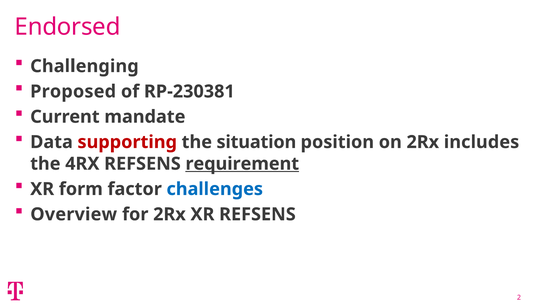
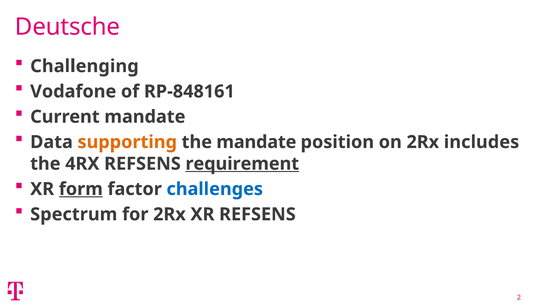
Endorsed: Endorsed -> Deutsche (68, 27)
Proposed: Proposed -> Vodafone (73, 91)
RP-230381: RP-230381 -> RP-848161 (189, 91)
supporting colour: red -> orange (127, 142)
the situation: situation -> mandate (256, 142)
form underline: none -> present (81, 189)
Overview: Overview -> Spectrum (74, 214)
